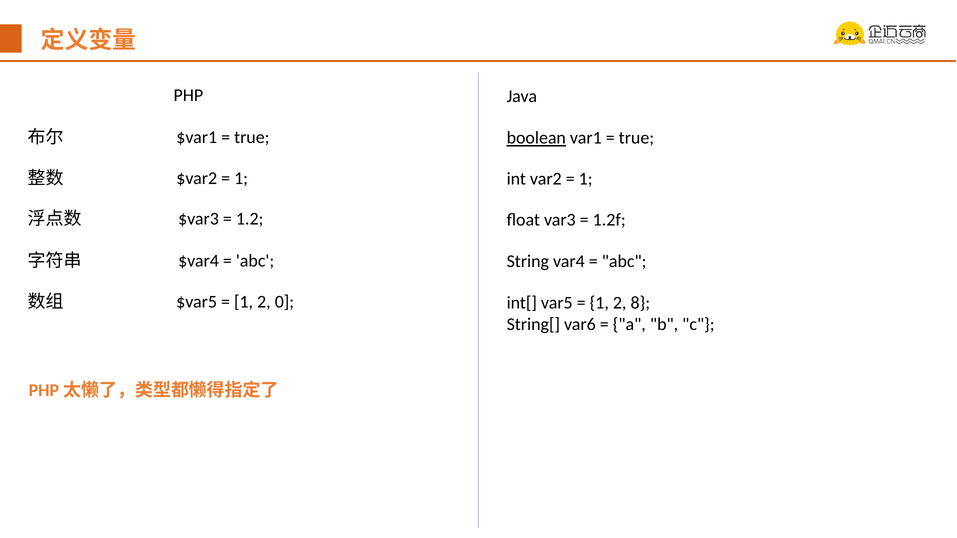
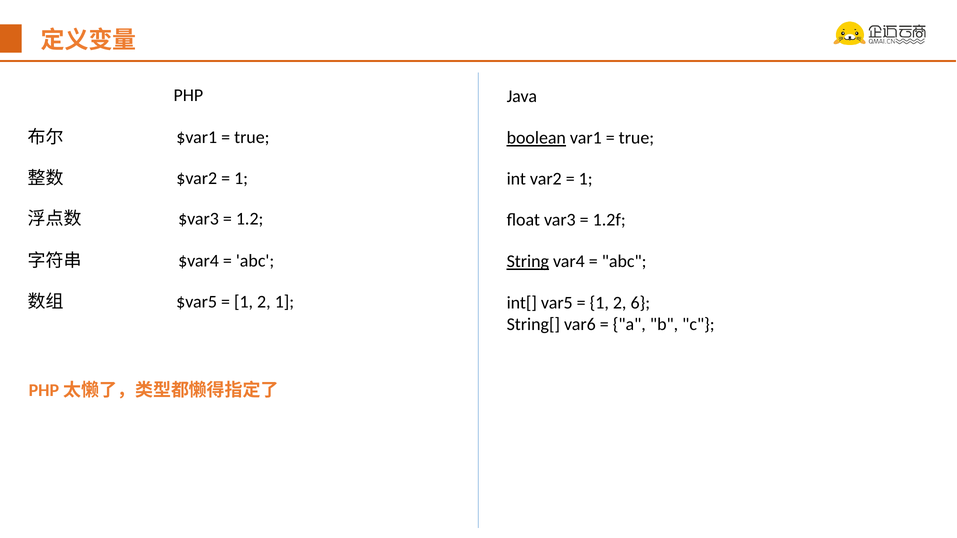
String underline: none -> present (528, 262)
2 0: 0 -> 1 (284, 302)
8: 8 -> 6 (640, 303)
